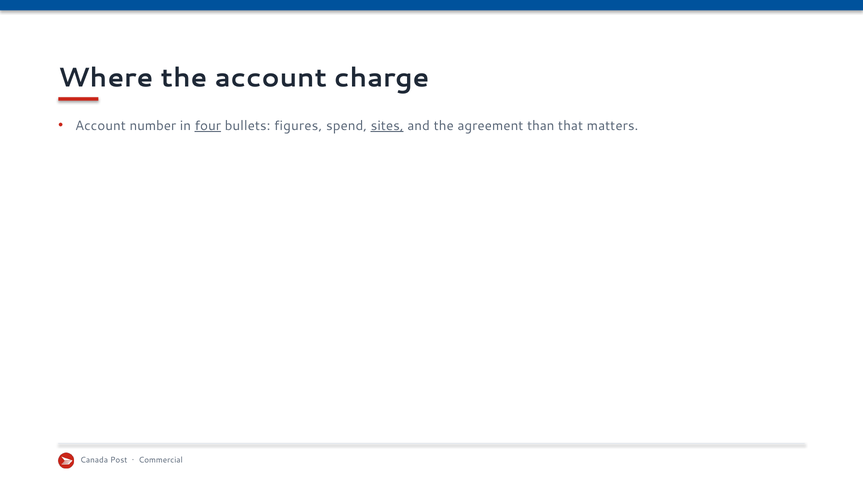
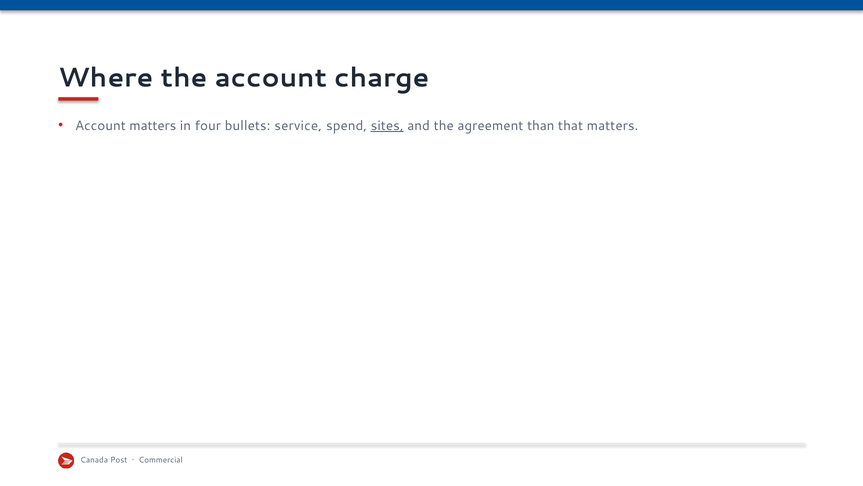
Account number: number -> matters (153, 126)
four underline: present -> none (208, 126)
figures: figures -> service (298, 126)
